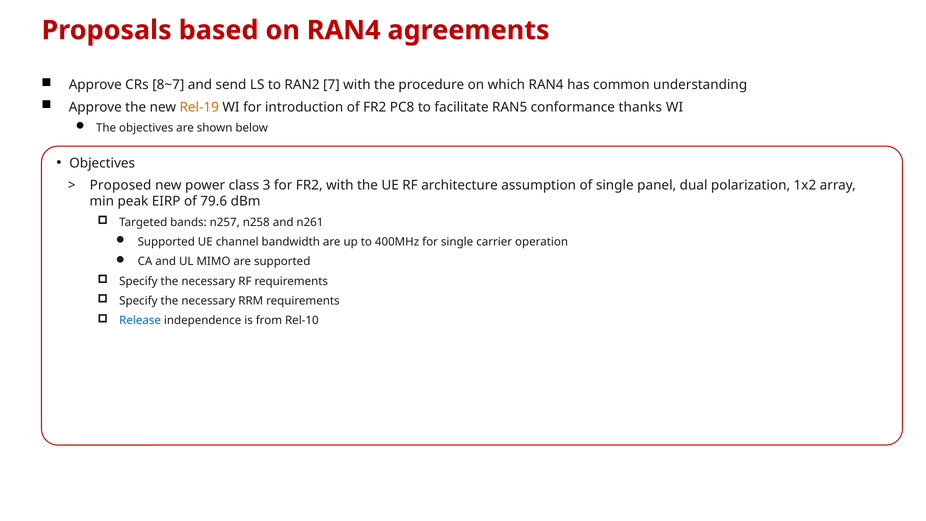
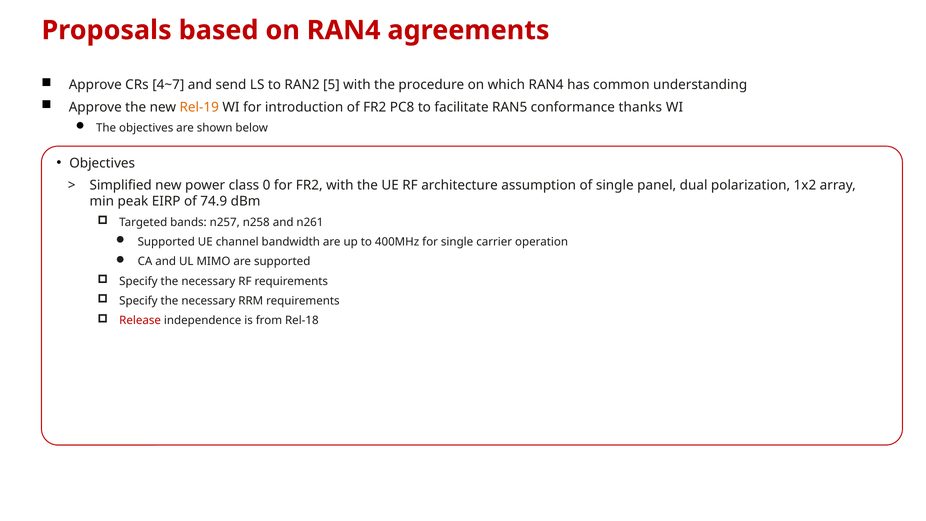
8~7: 8~7 -> 4~7 (168, 85)
7: 7 -> 5 (331, 85)
Proposed: Proposed -> Simplified (121, 185)
3: 3 -> 0 (267, 185)
79.6: 79.6 -> 74.9 (214, 201)
Release colour: blue -> red (140, 320)
Rel-10: Rel-10 -> Rel-18 (302, 320)
